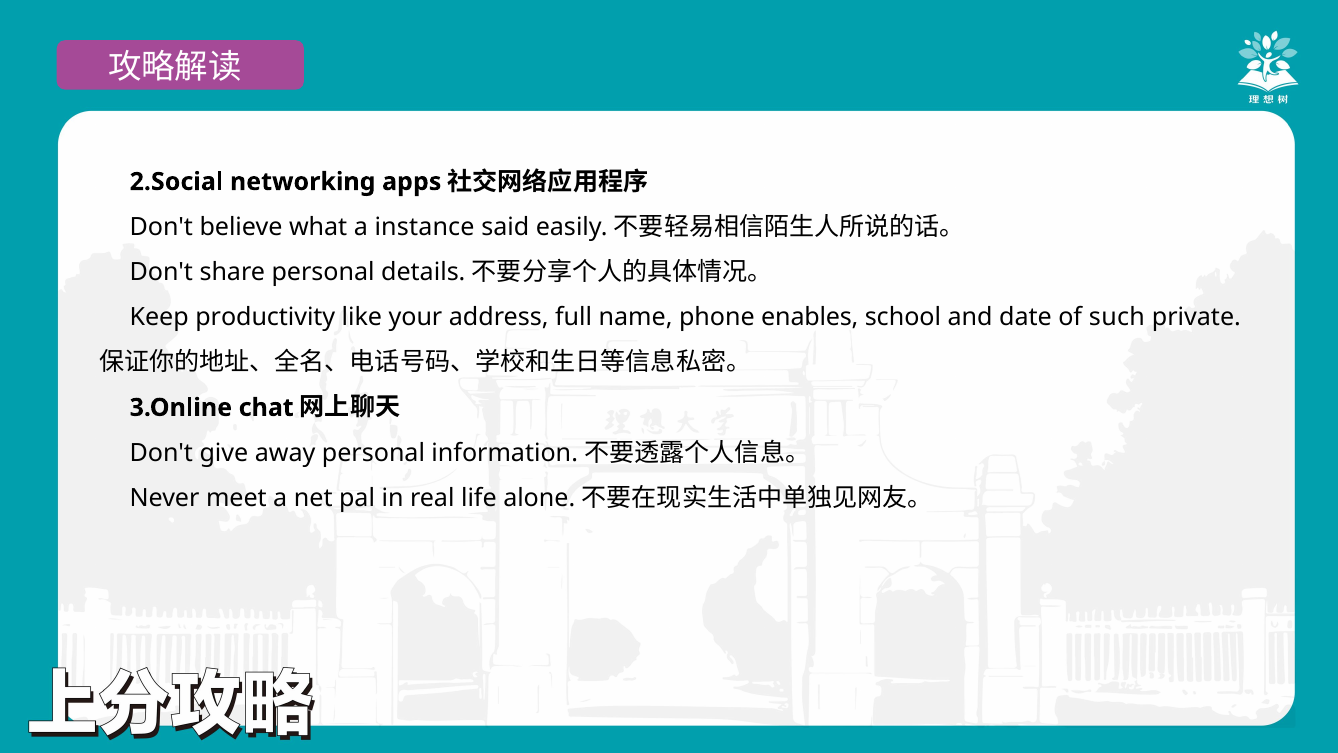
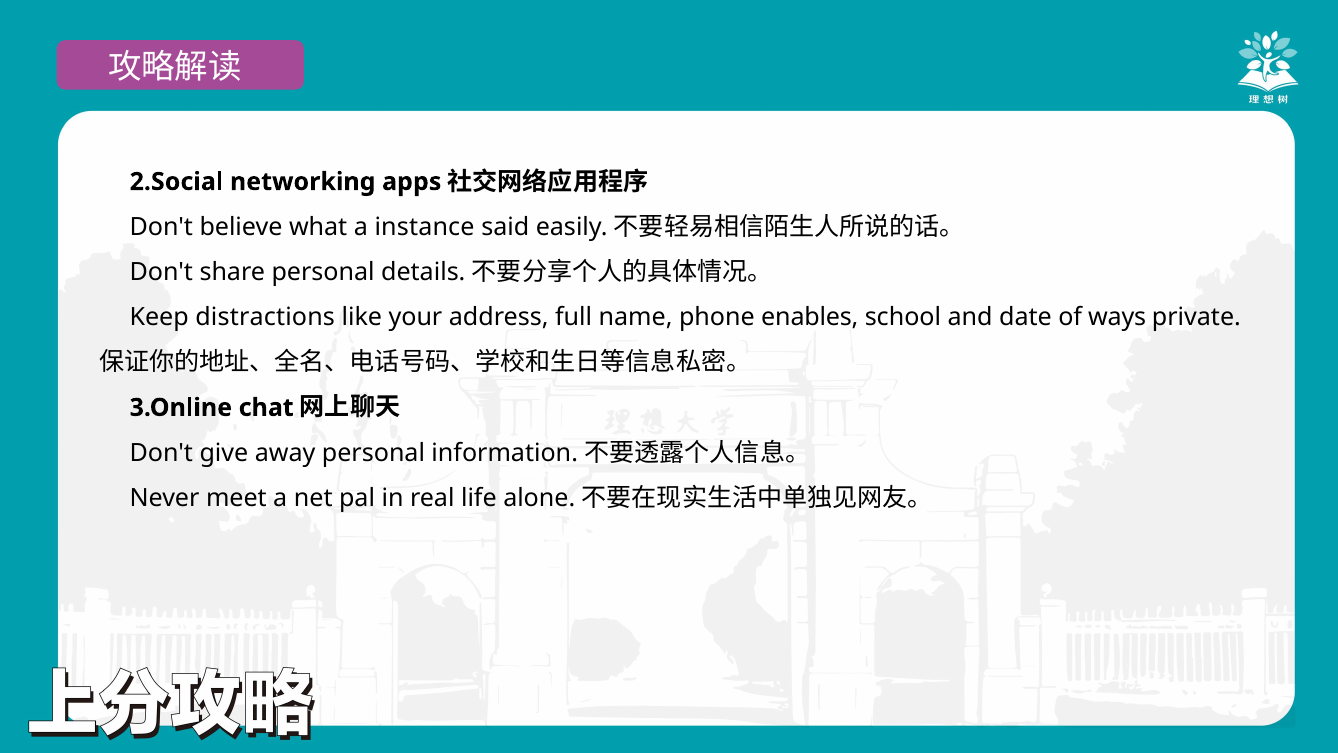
productivity: productivity -> distractions (265, 317)
such: such -> ways (1117, 317)
